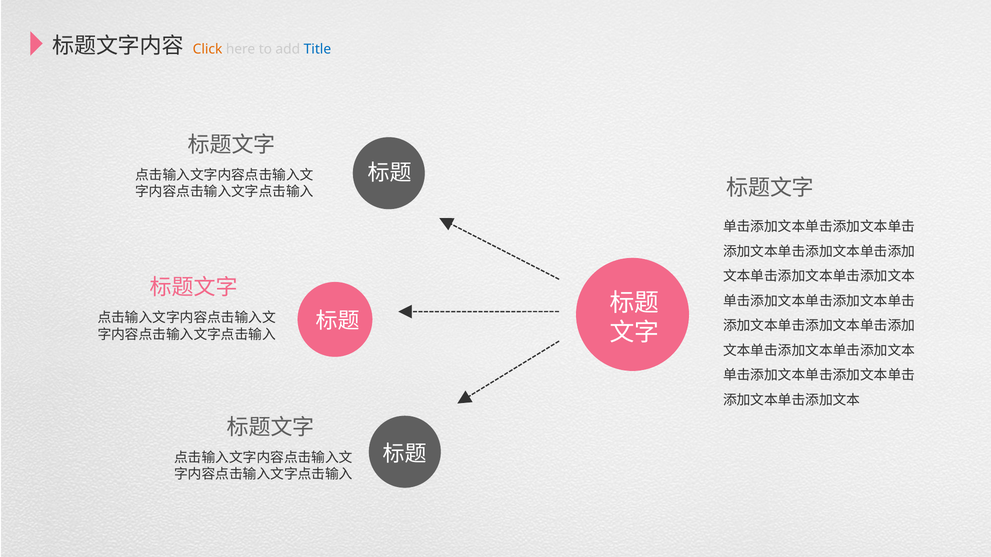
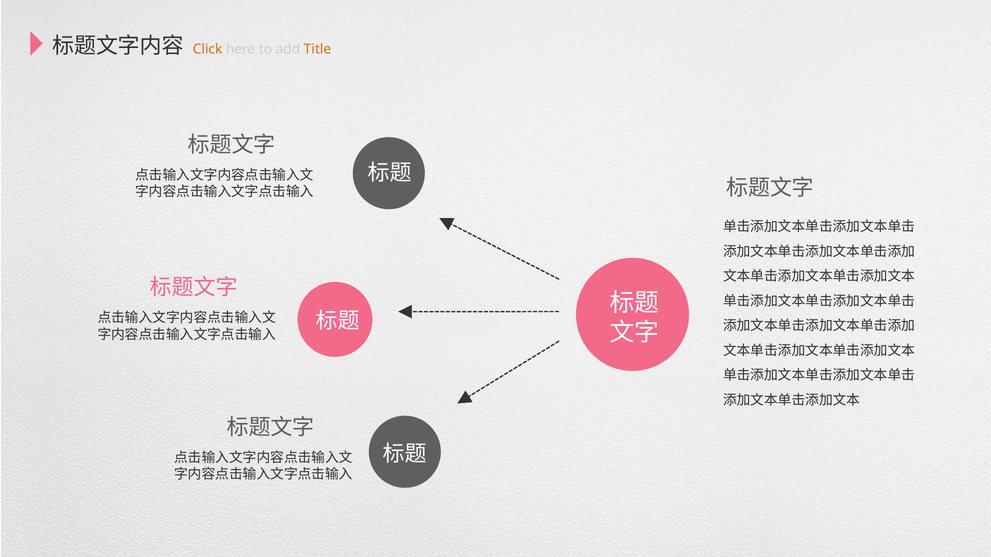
Title colour: blue -> orange (317, 49)
